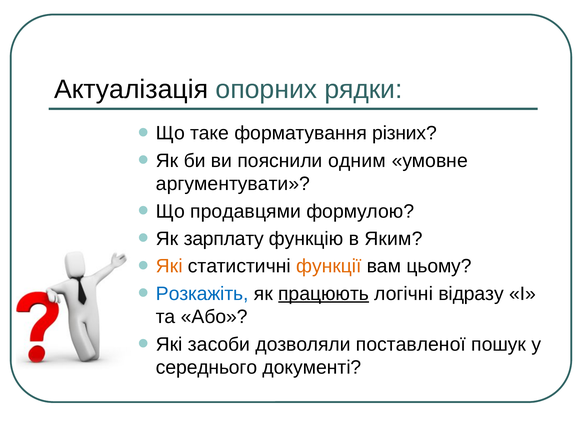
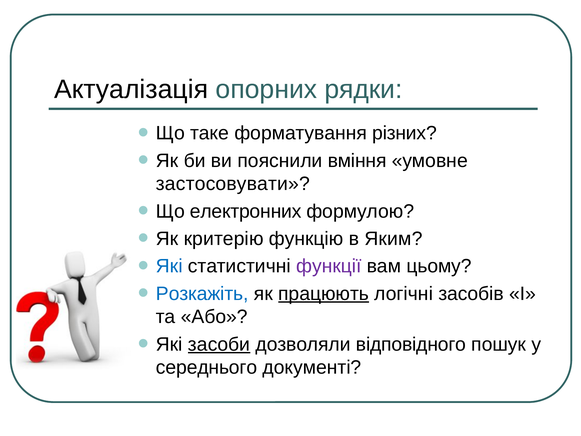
одним: одним -> вміння (357, 161)
аргументувати: аргументувати -> застосовувати (233, 184)
продавцями: продавцями -> електронних (246, 211)
зарплату: зарплату -> критерію (224, 239)
Які colour: orange -> blue (169, 266)
функції colour: orange -> purple (329, 266)
відразу: відразу -> засобів (471, 293)
засоби underline: none -> present (219, 344)
поставленої: поставленої -> відповідного (411, 344)
